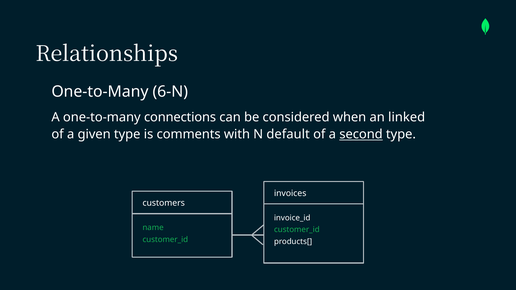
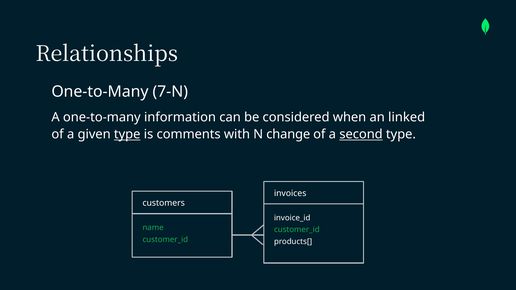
6-N: 6-N -> 7-N (170, 92)
connections: connections -> information (180, 117)
type underline: none -> present (127, 134)
default: default -> change (288, 134)
